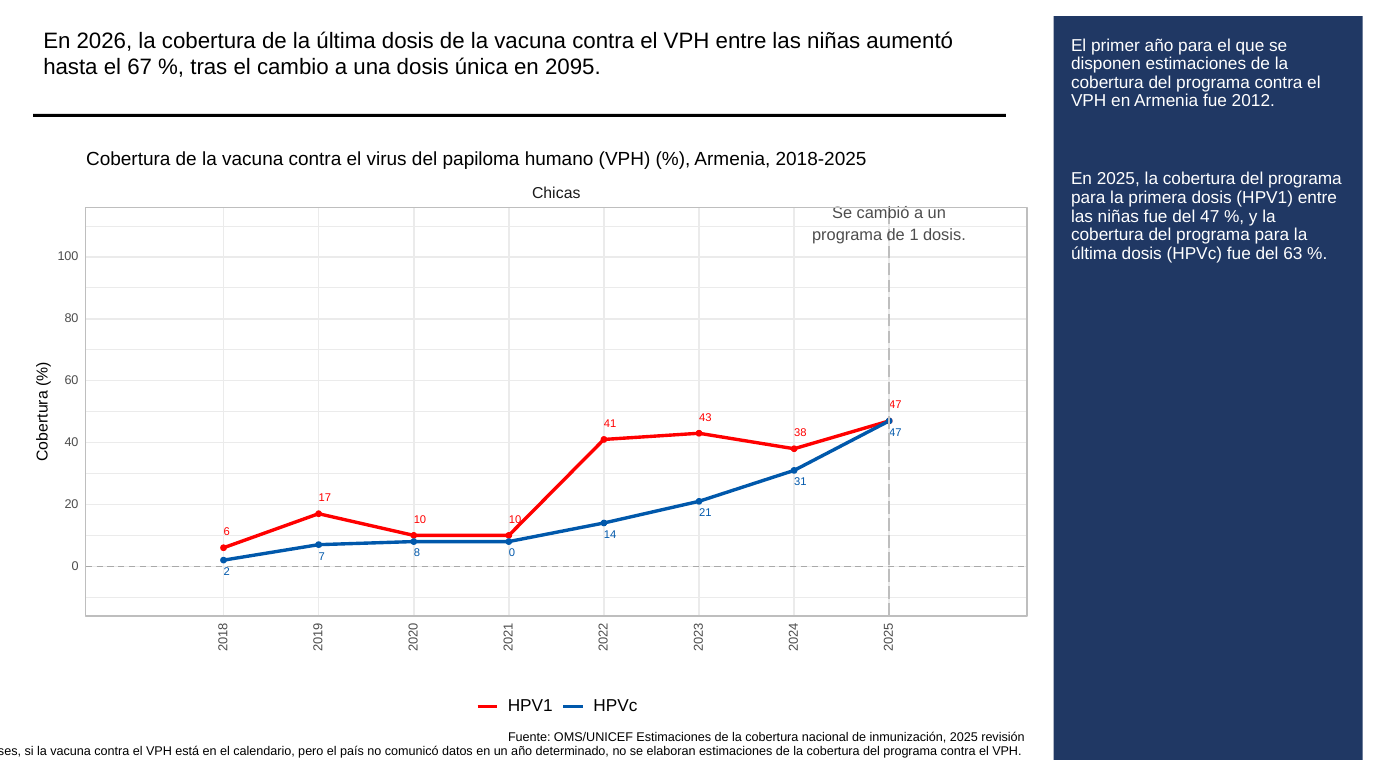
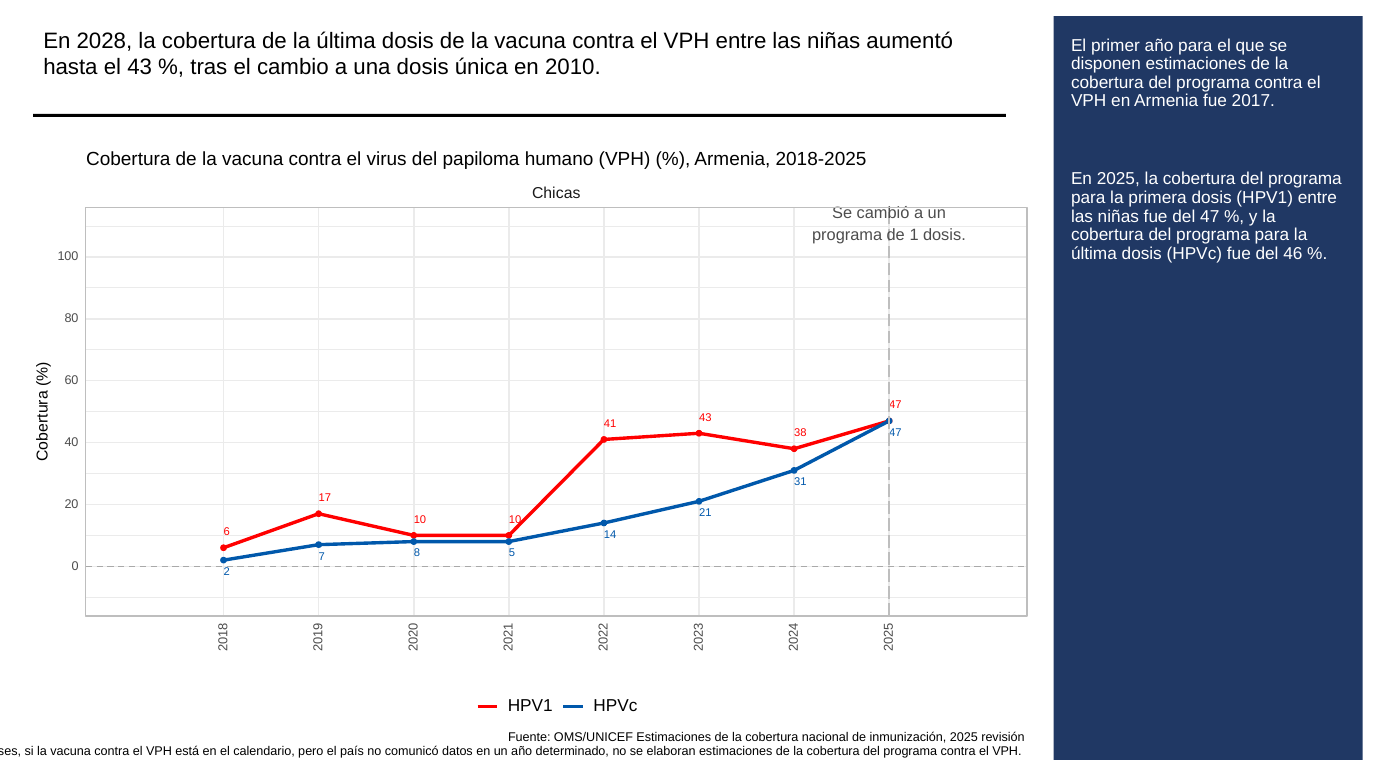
2026: 2026 -> 2028 (104, 41)
el 67: 67 -> 43 (140, 67)
2095: 2095 -> 2010 (573, 67)
2012: 2012 -> 2017 (1253, 101)
63: 63 -> 46 (1293, 254)
8 0: 0 -> 5 (512, 553)
